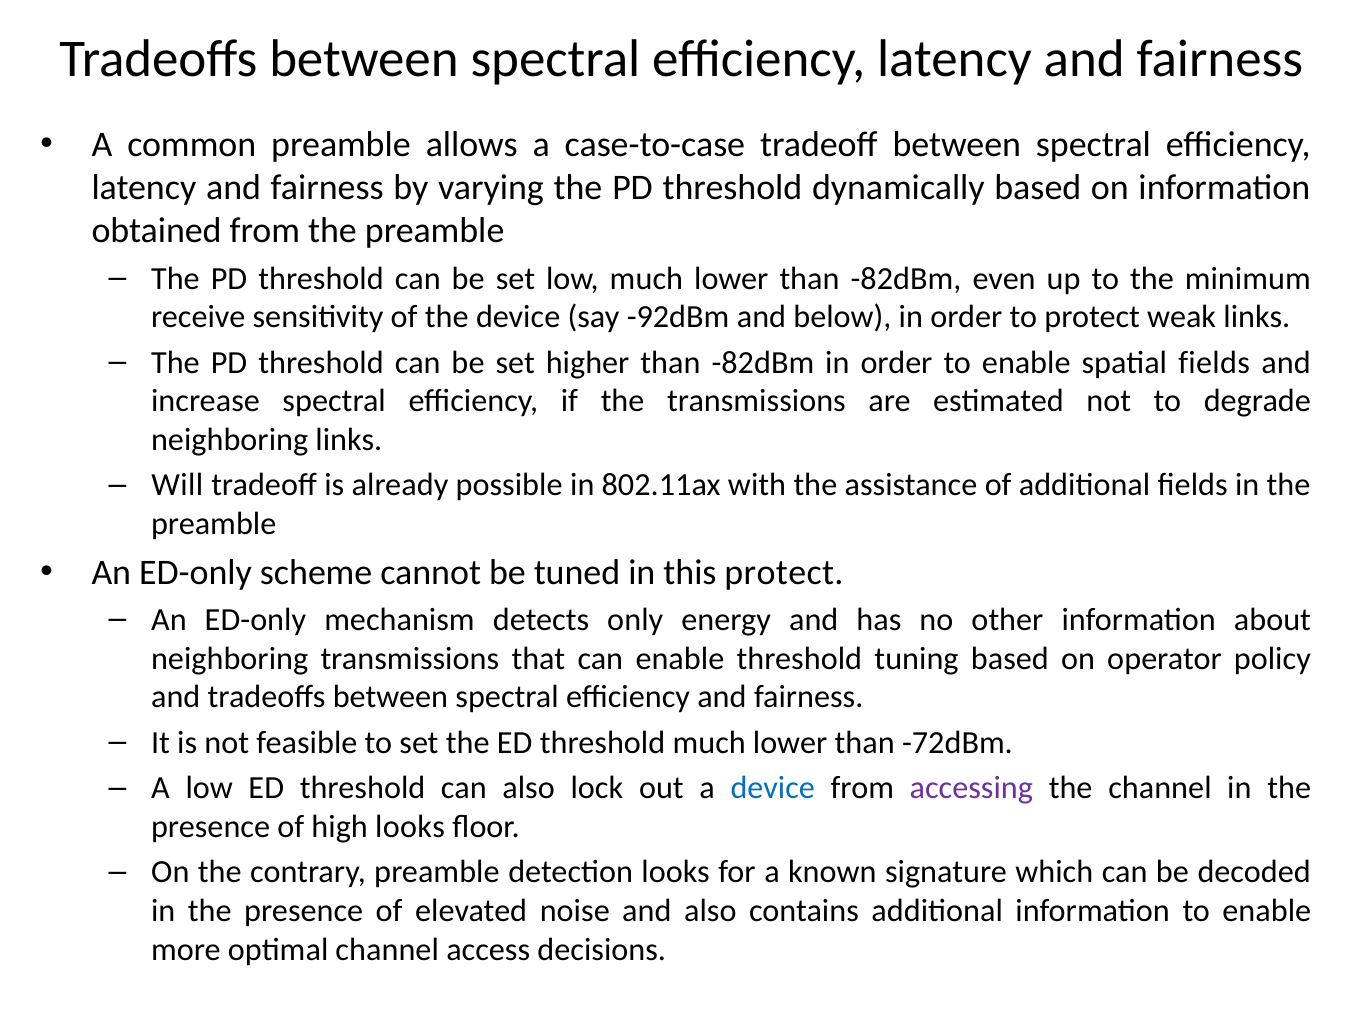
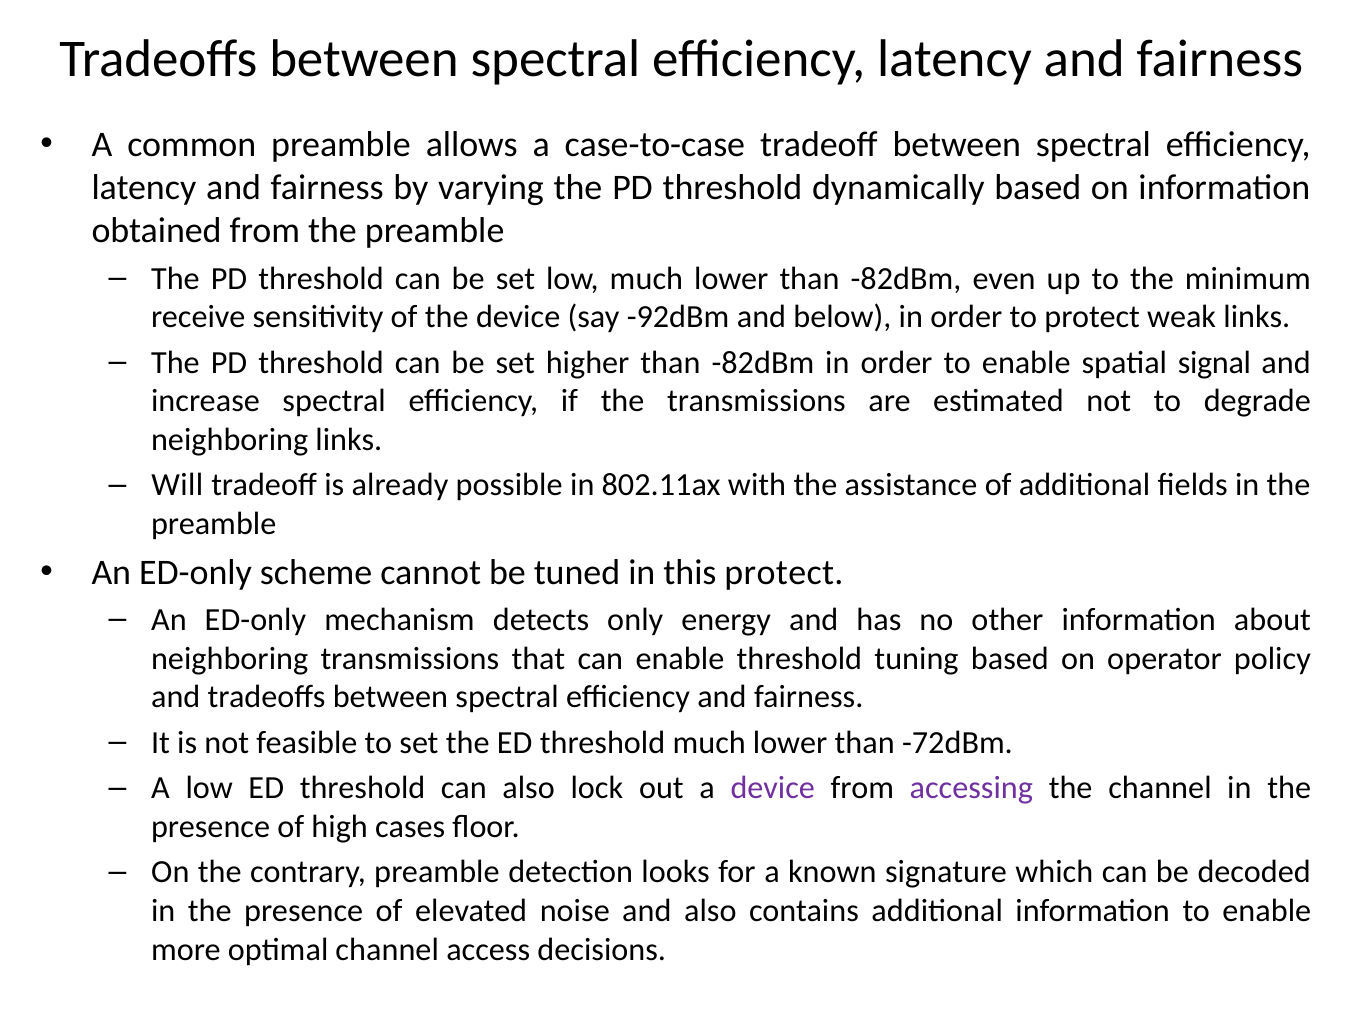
spatial fields: fields -> signal (1214, 363)
device colour: blue -> purple (773, 788)
high looks: looks -> cases (410, 827)
